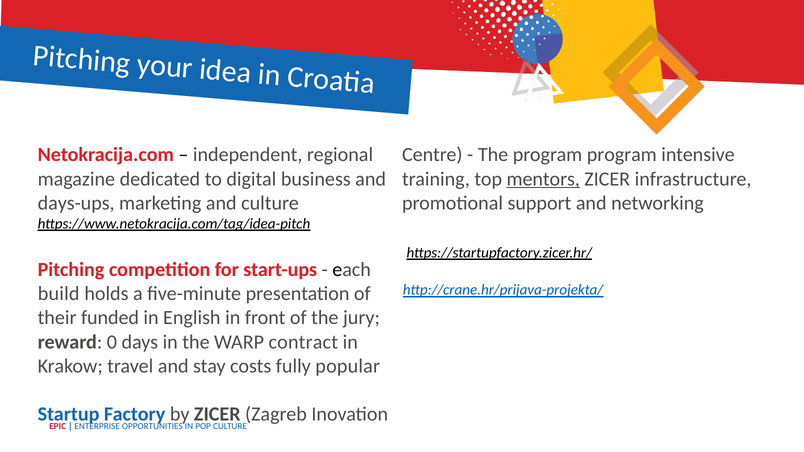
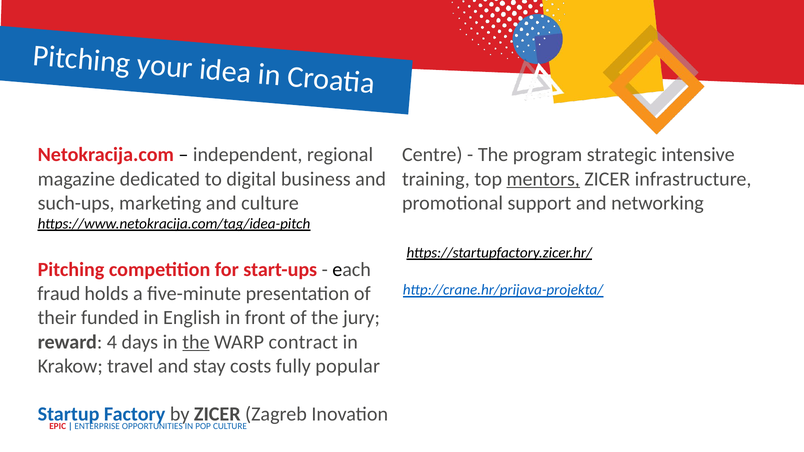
program program: program -> strategic (622, 155)
days-ups: days-ups -> such-ups (76, 203)
build: build -> fraud (59, 294)
0: 0 -> 4 (112, 342)
the underline: none -> present (196, 342)
